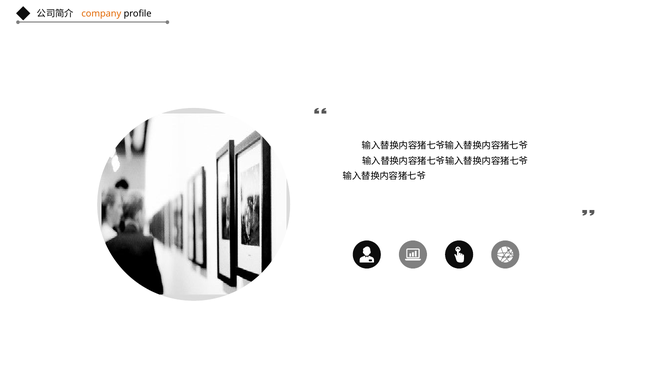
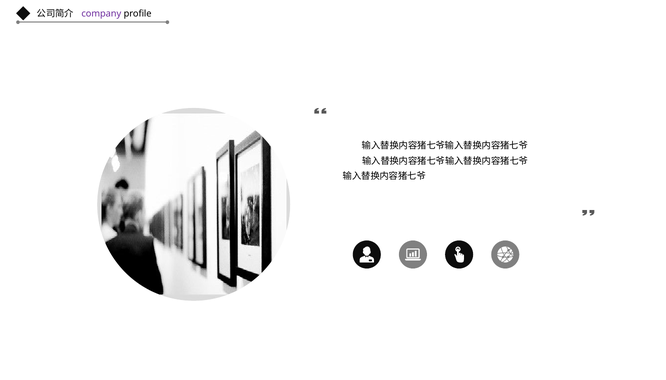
company colour: orange -> purple (101, 14)
